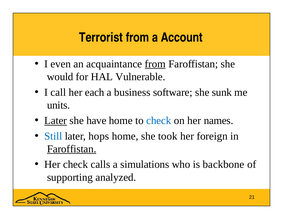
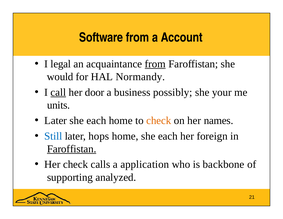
Terrorist: Terrorist -> Software (101, 37)
even: even -> legal (61, 64)
Vulnerable: Vulnerable -> Normandy (140, 77)
call underline: none -> present (58, 92)
each: each -> door (95, 92)
software: software -> possibly (173, 92)
sunk: sunk -> your (222, 92)
Later underline: present -> none (56, 120)
have: have -> each (96, 120)
check colour: blue -> orange (159, 120)
home she took: took -> each (168, 136)
simulations: simulations -> application (145, 164)
